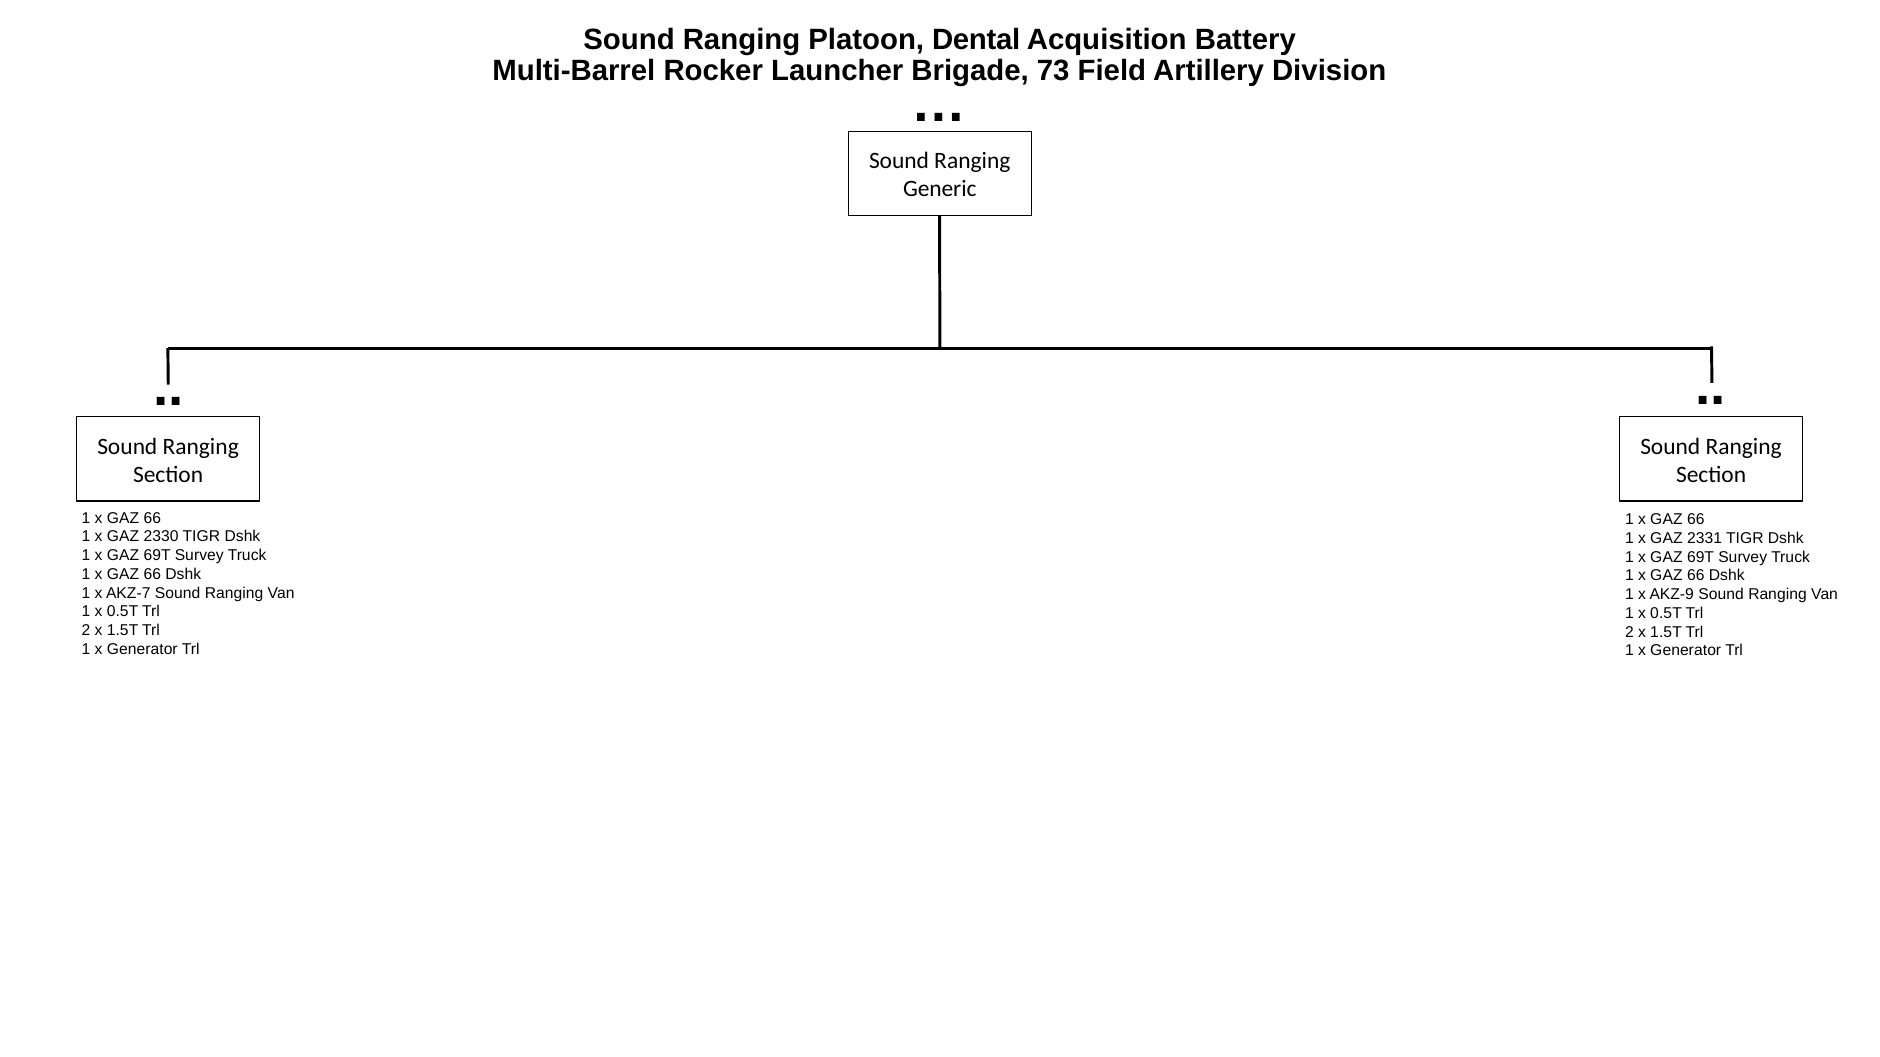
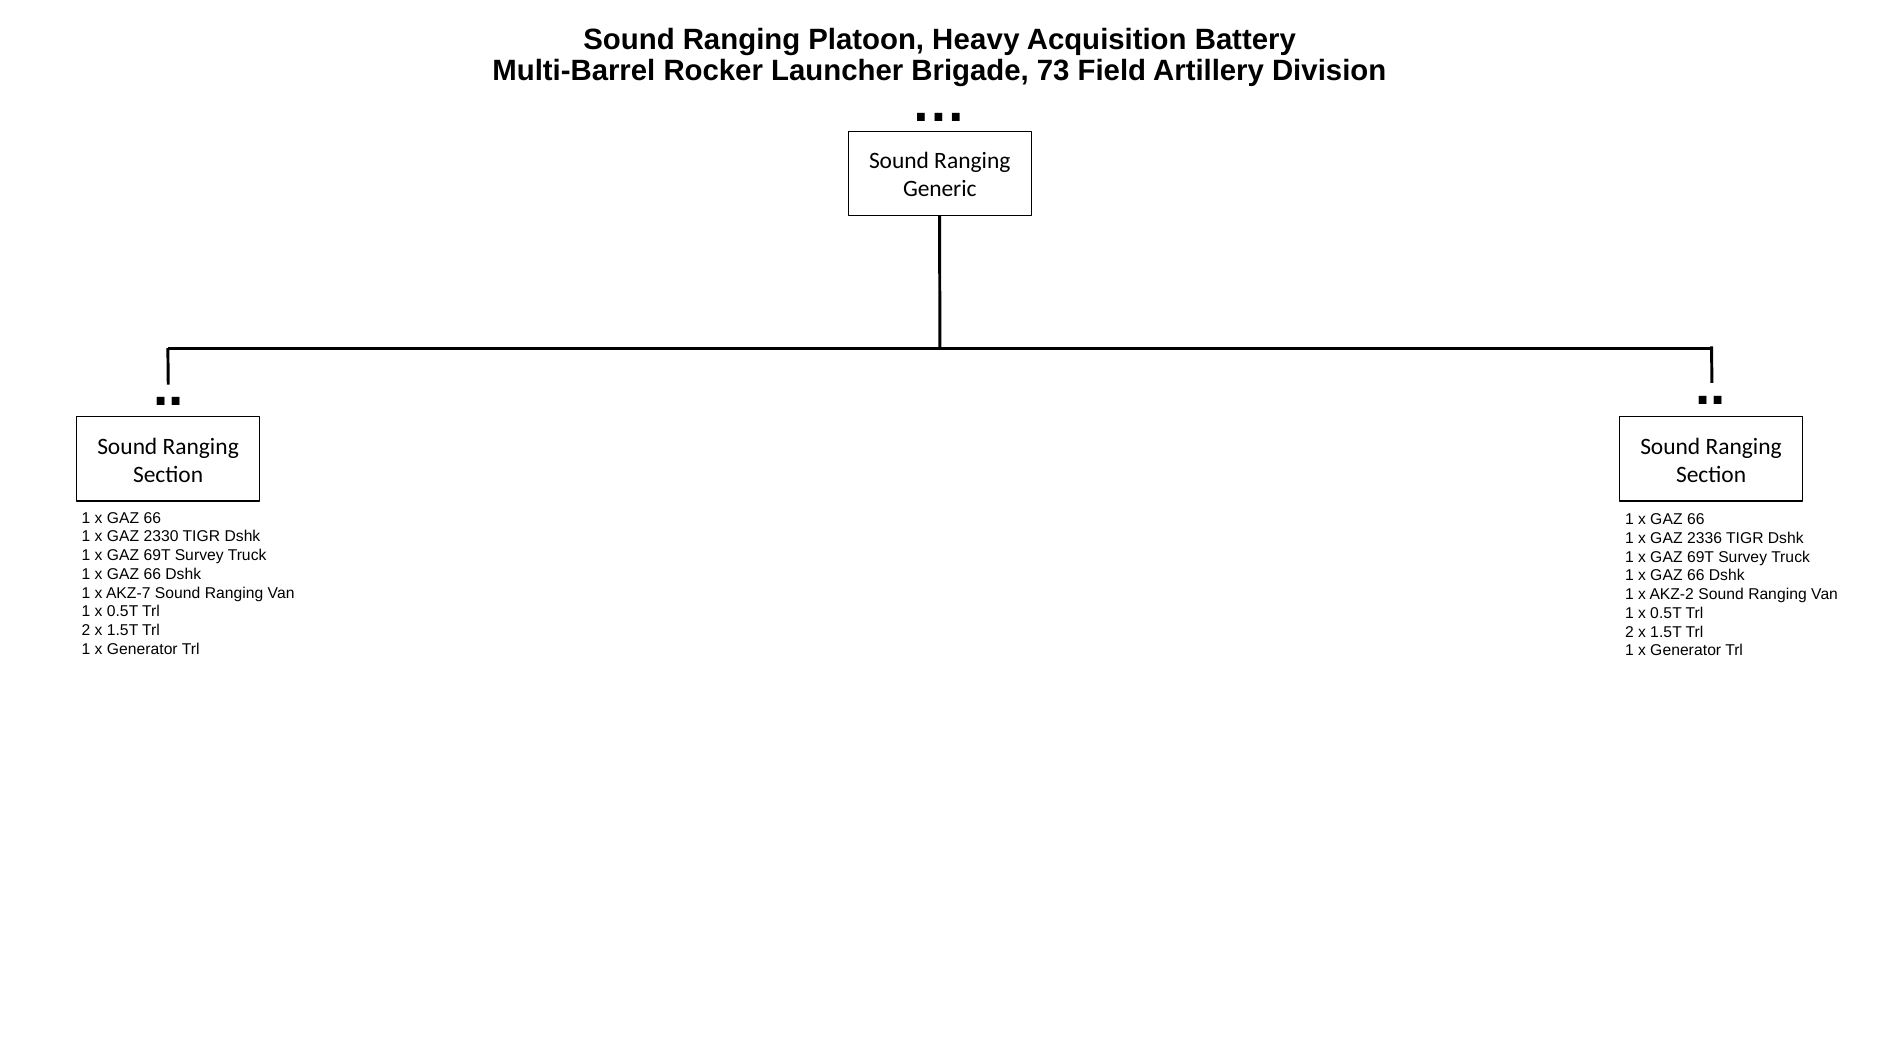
Dental: Dental -> Heavy (976, 39)
2331: 2331 -> 2336 (1705, 538)
AKZ-9: AKZ-9 -> AKZ-2 (1672, 595)
